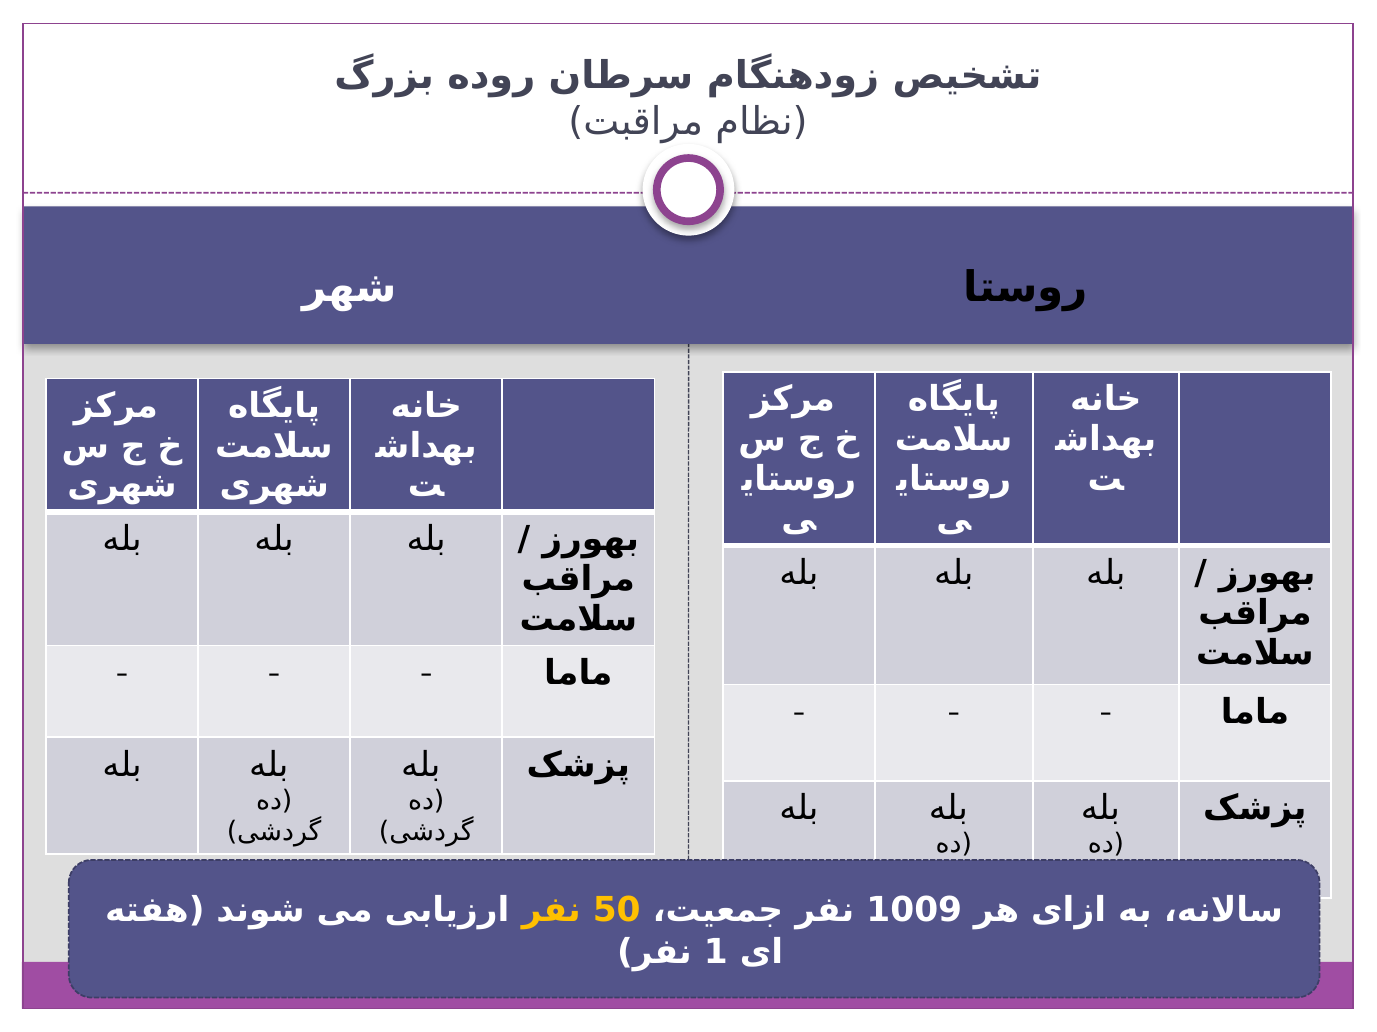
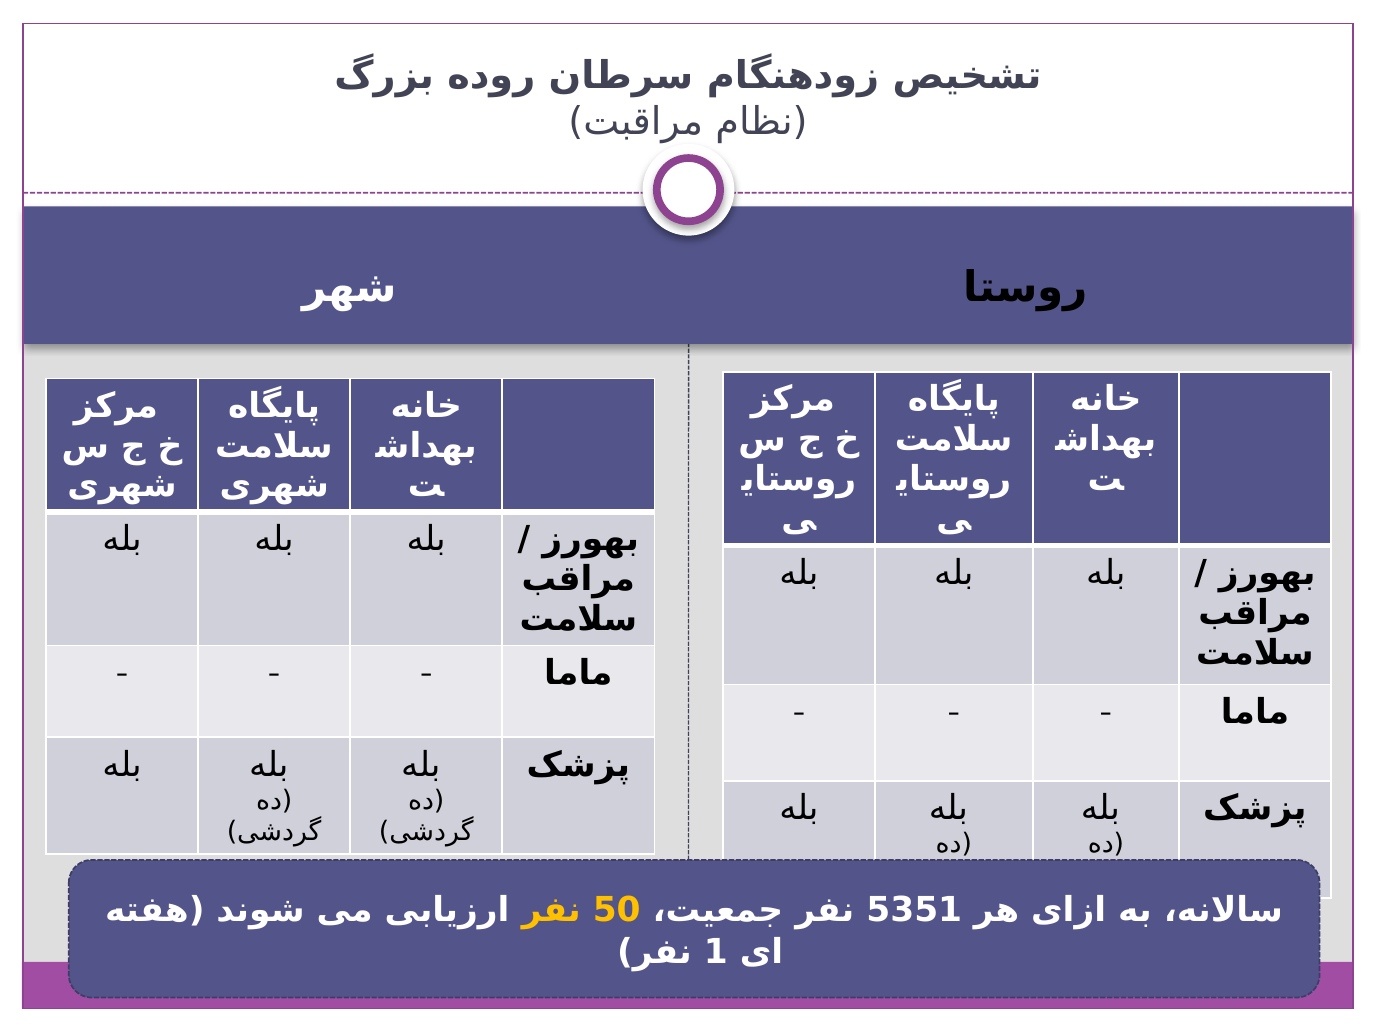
1009: 1009 -> 5351 (914, 911)
